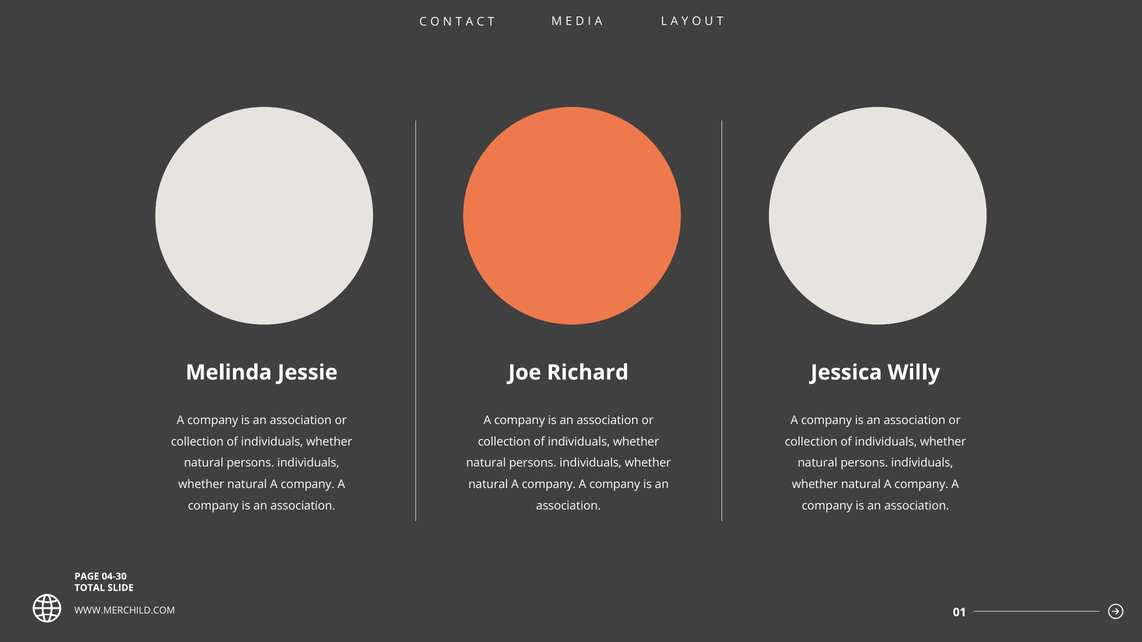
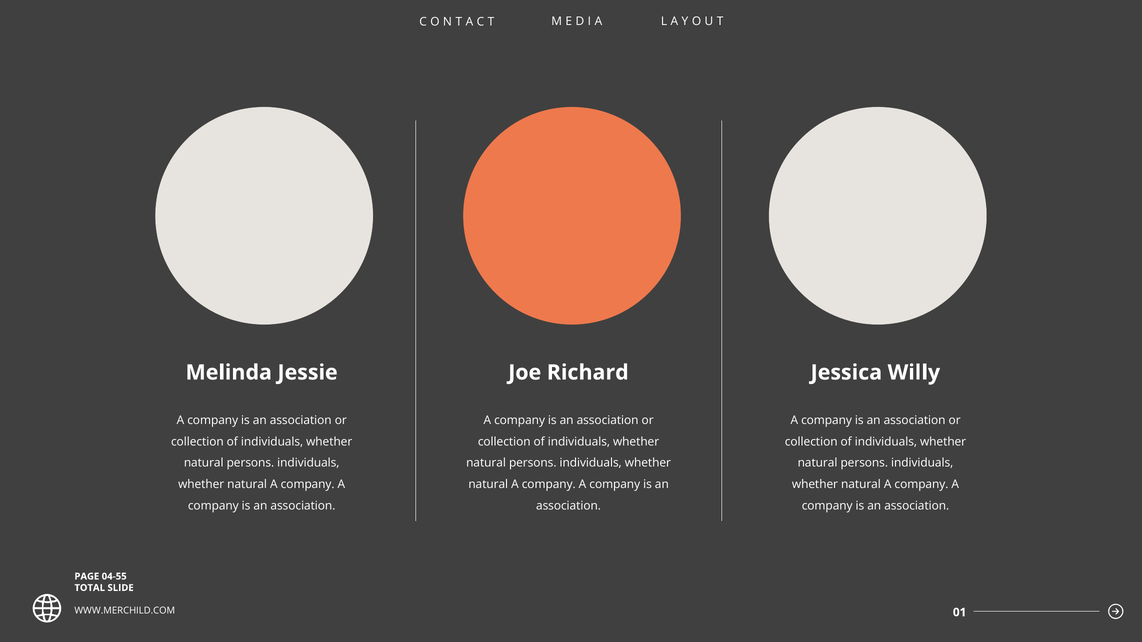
04-30: 04-30 -> 04-55 (114, 577)
